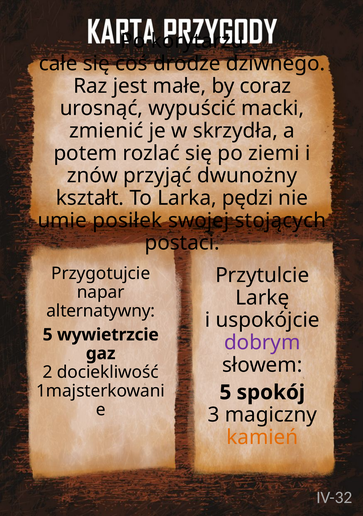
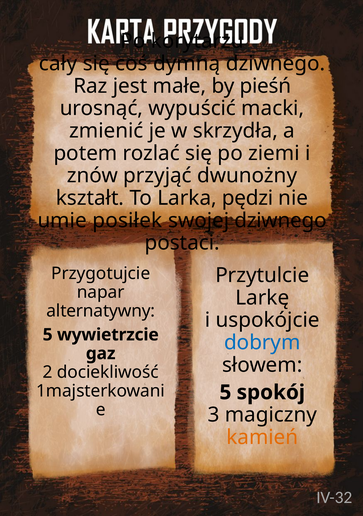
całe: całe -> cały (58, 63)
drodze: drodze -> dymną (187, 63)
coraz: coraz -> pieśń (265, 86)
swojej stojących: stojących -> dziwnego (280, 220)
dobrym colour: purple -> blue (262, 342)
